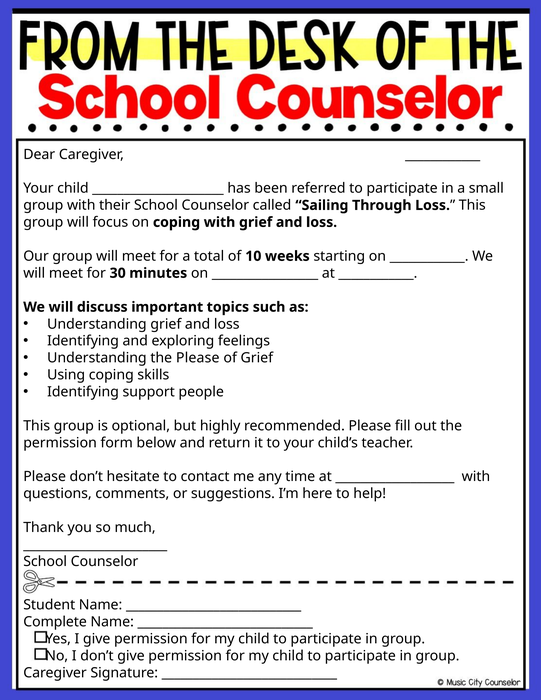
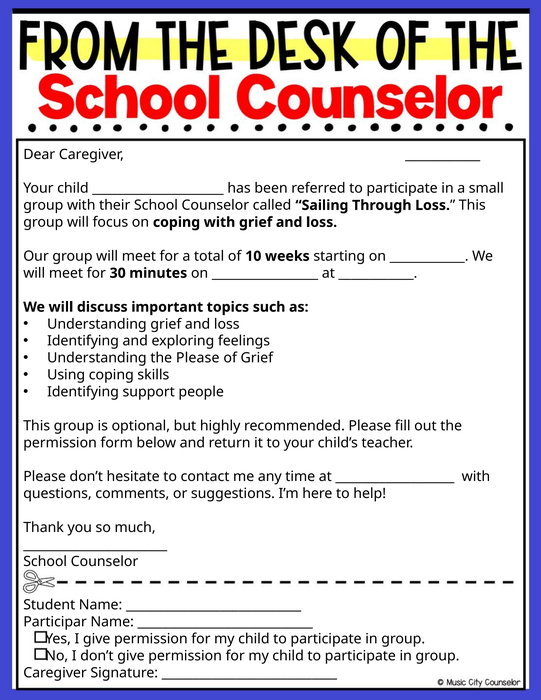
Complete: Complete -> Participar (55, 622)
